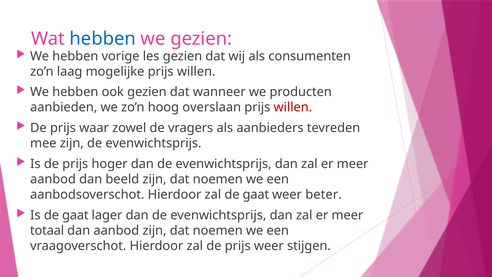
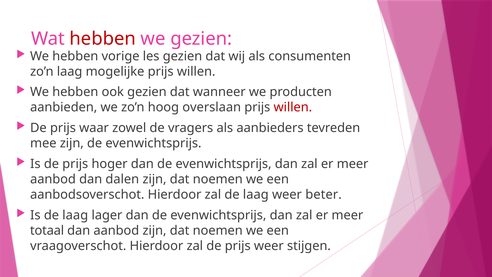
hebben colour: blue -> red (103, 39)
beeld: beeld -> dalen (122, 179)
zal de gaat: gaat -> laag (256, 194)
Is de gaat: gaat -> laag (75, 215)
